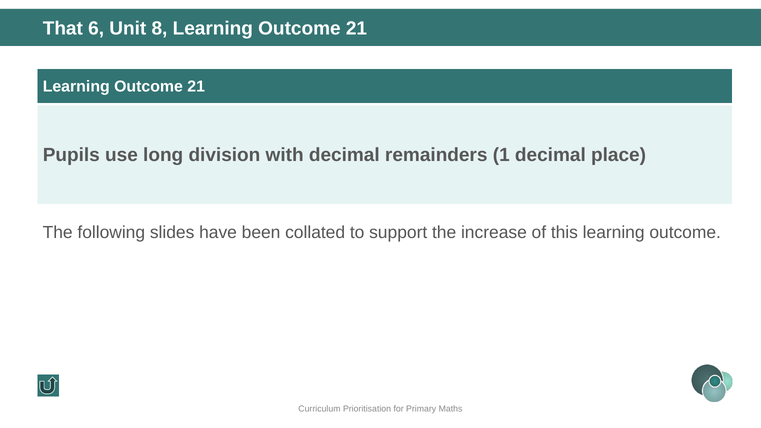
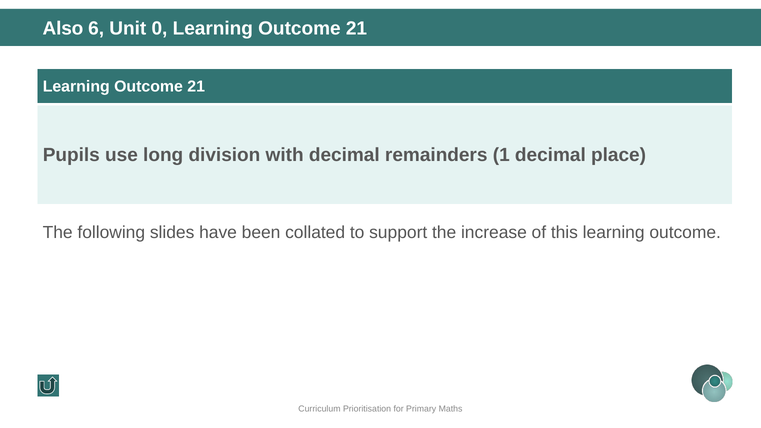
That: That -> Also (63, 28)
8: 8 -> 0 (159, 28)
